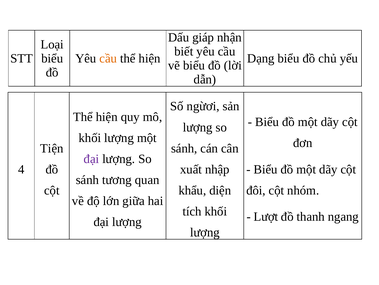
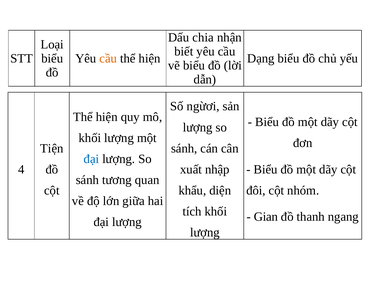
giáp: giáp -> chia (203, 37)
đại colour: purple -> blue (91, 158)
Lượt: Lượt -> Gian (266, 216)
